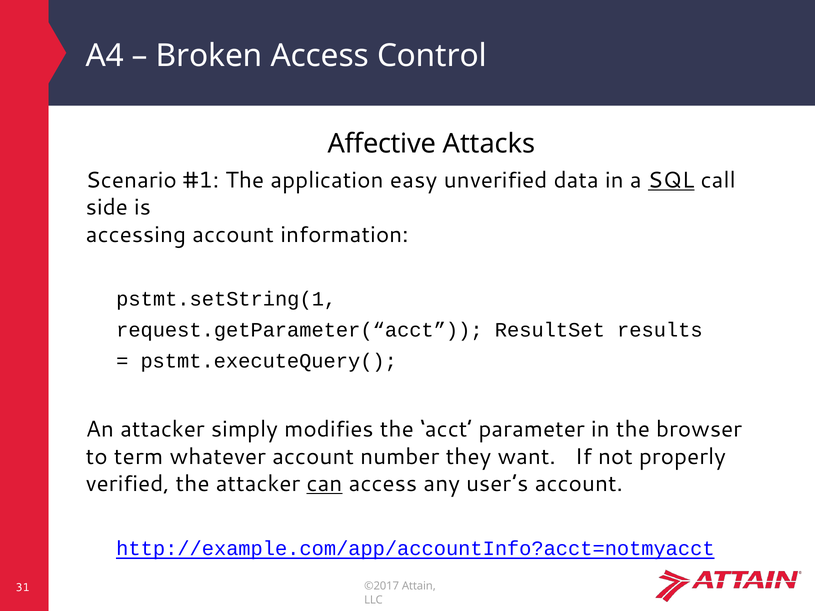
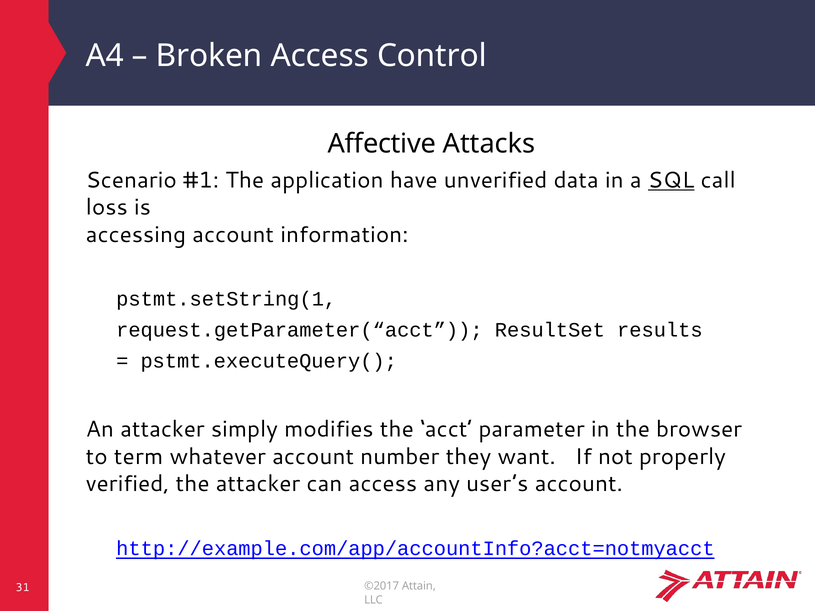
easy: easy -> have (414, 180)
side: side -> loss (107, 207)
can underline: present -> none (324, 484)
